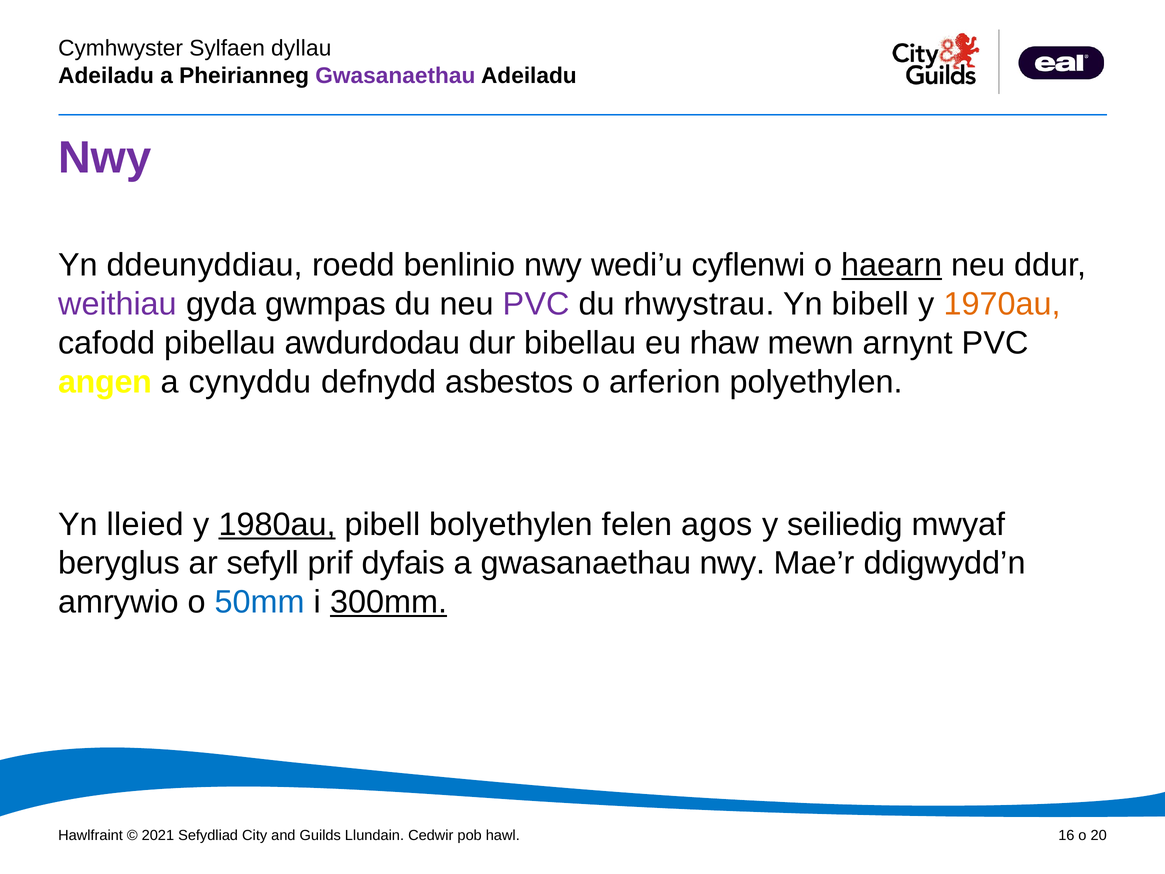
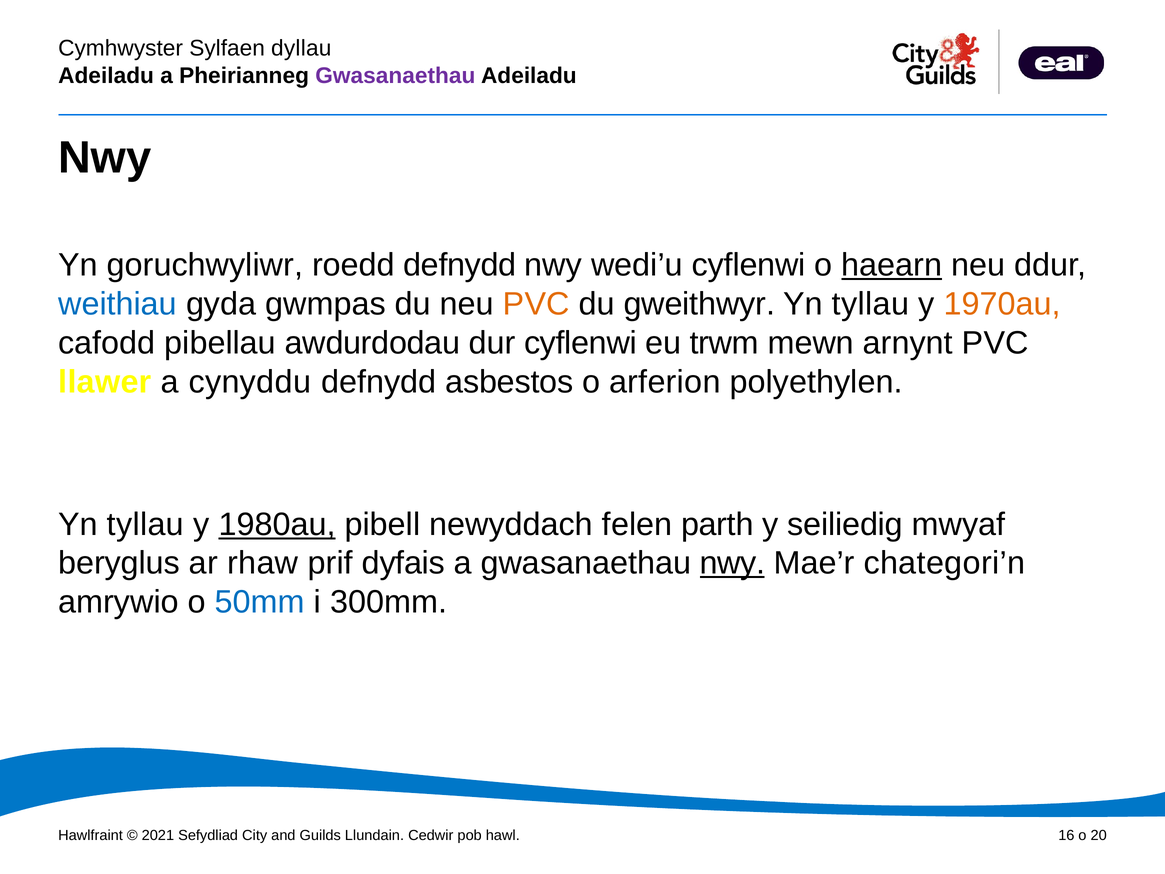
Nwy colour: purple -> black (105, 158)
ddeunyddiau: ddeunyddiau -> goruchwyliwr (205, 265)
roedd benlinio: benlinio -> defnydd (460, 265)
weithiau colour: purple -> blue (118, 304)
PVC colour: purple -> orange (536, 304)
rhwystrau: rhwystrau -> gweithwyr (699, 304)
bibell: bibell -> tyllau (870, 304)
dur bibellau: bibellau -> cyflenwi (580, 343)
rhaw: rhaw -> trwm (724, 343)
angen: angen -> llawer (105, 382)
lleied: lleied -> tyllau (145, 524)
bolyethylen: bolyethylen -> newyddach (511, 524)
agos: agos -> parth (717, 524)
sefyll: sefyll -> rhaw (263, 563)
nwy underline: none -> present (733, 563)
ddigwydd’n: ddigwydd’n -> chategori’n (944, 563)
300mm underline: present -> none (389, 602)
